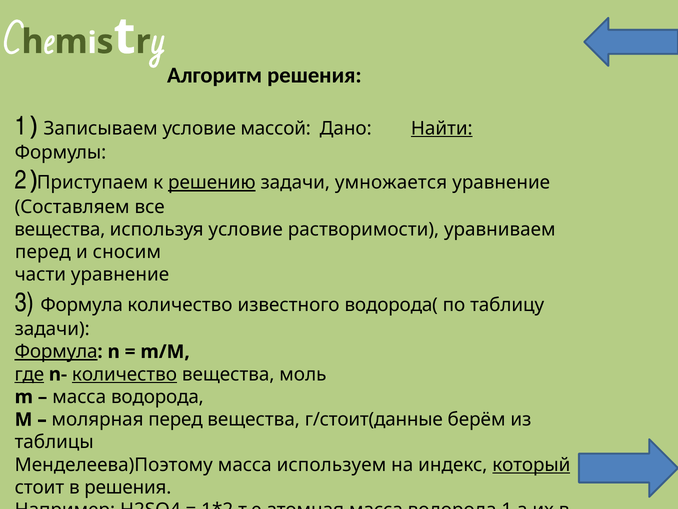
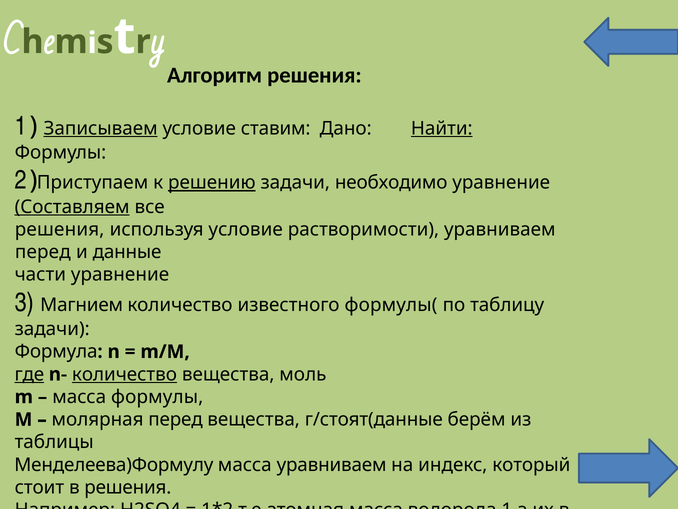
Записываем underline: none -> present (101, 128)
массой: массой -> ставим (276, 128)
умножается: умножается -> необходимо (391, 182)
Составляем underline: none -> present (72, 207)
вещества: вещества -> решения (60, 229)
и сносим: сносим -> данные (127, 252)
3 Формула: Формула -> Магнием (82, 305)
водорода(: водорода( -> формулы( (391, 305)
Формула underline: present -> none (56, 351)
водорода: водорода -> формулы (157, 397)
г/стоит(данные: г/стоит(данные -> г/стоят(данные (374, 419)
Менделеева)Поэтому: Менделеева)Поэтому -> Менделеева)Формулу (114, 464)
масса используем: используем -> уравниваем (332, 464)
который underline: present -> none (531, 464)
